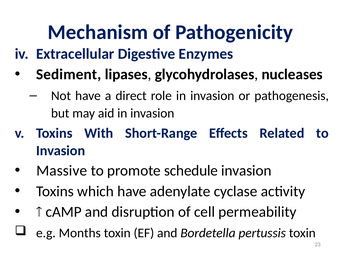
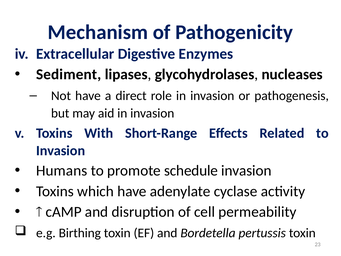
Massive: Massive -> Humans (62, 171)
Months: Months -> Birthing (80, 233)
